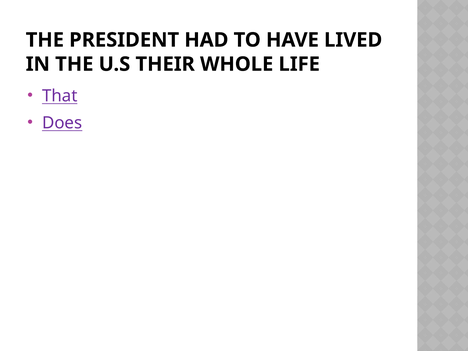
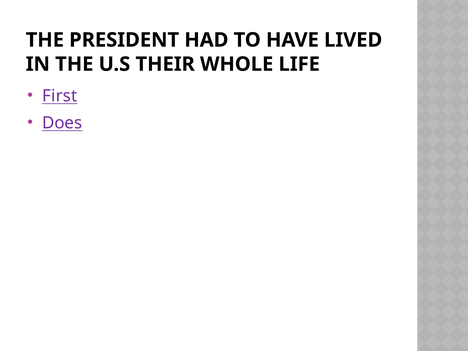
That: That -> First (60, 96)
